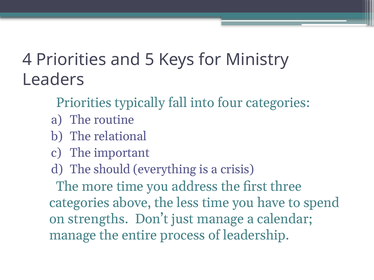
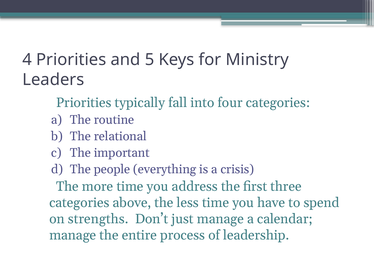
should: should -> people (112, 170)
